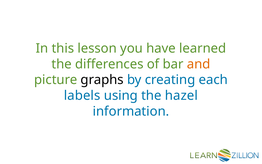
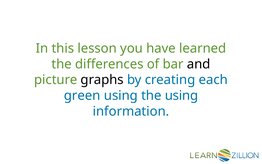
and colour: orange -> black (199, 64)
labels: labels -> green (82, 95)
the hazel: hazel -> using (182, 95)
